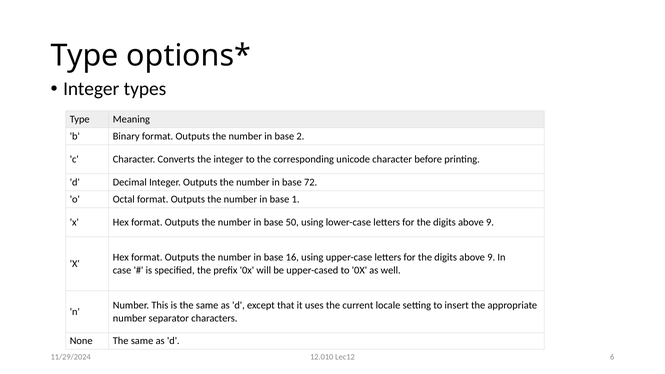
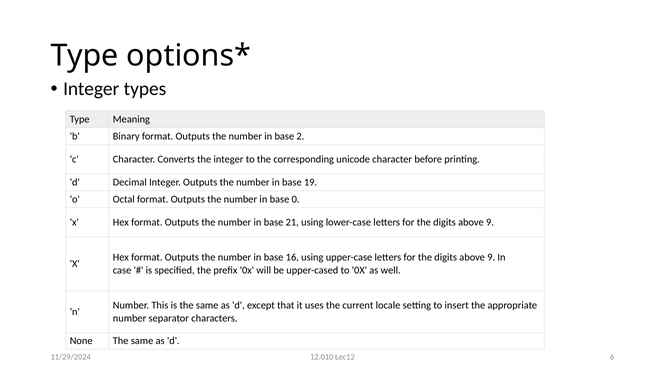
72: 72 -> 19 (311, 182)
1: 1 -> 0 (296, 199)
50: 50 -> 21 (292, 222)
